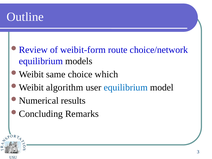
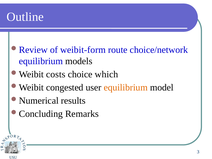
same: same -> costs (56, 74)
algorithm: algorithm -> congested (65, 87)
equilibrium colour: blue -> orange (126, 87)
